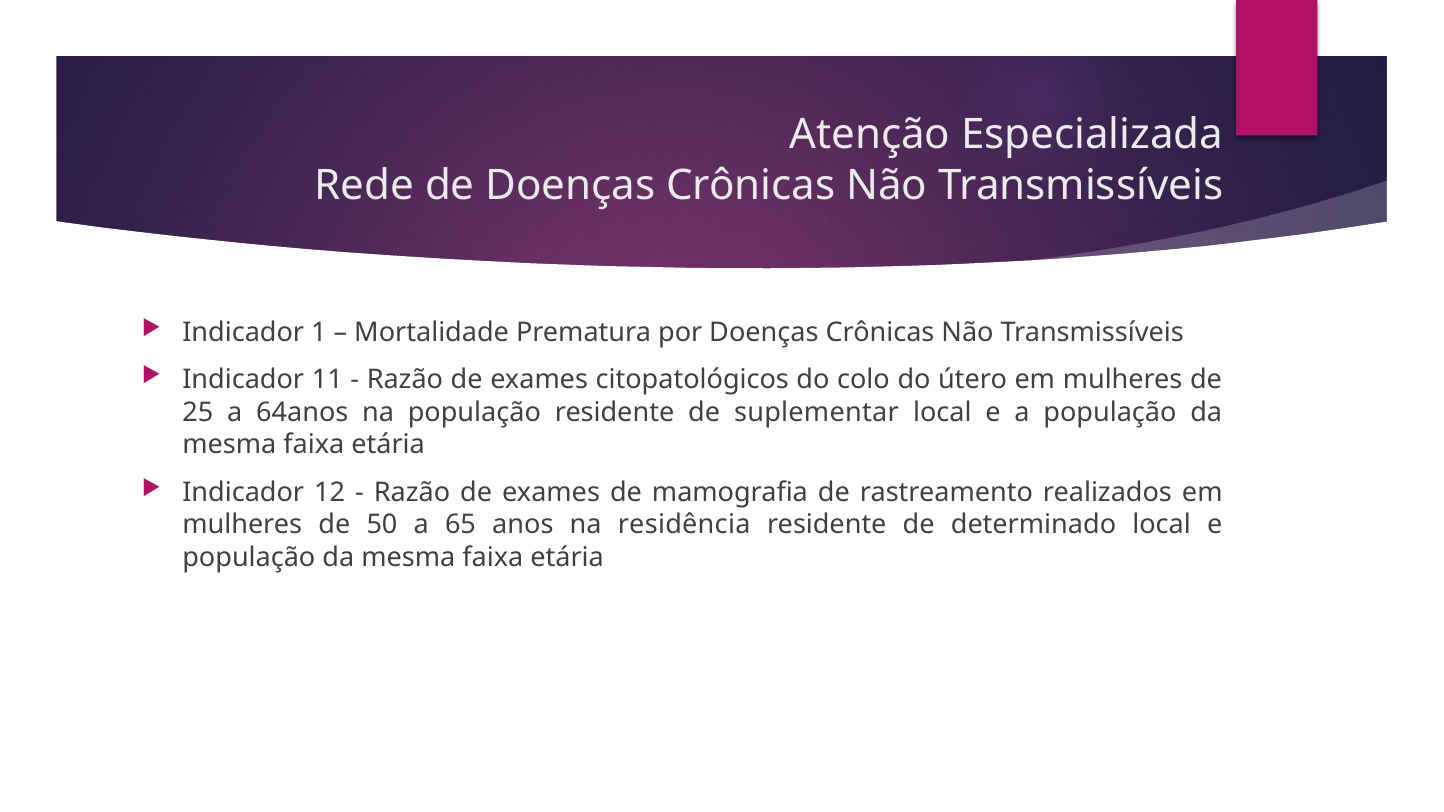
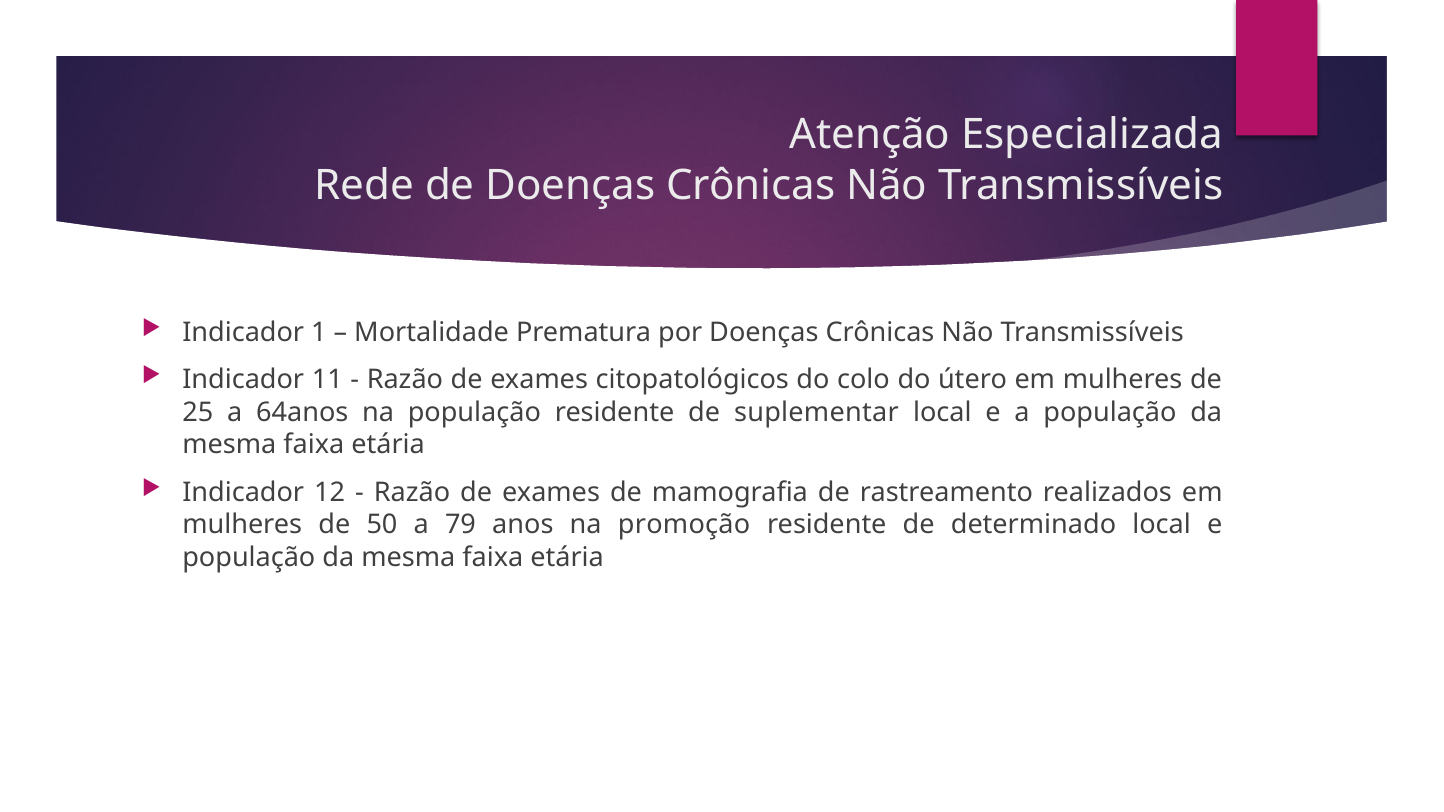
65: 65 -> 79 (460, 525)
residência: residência -> promoção (684, 525)
